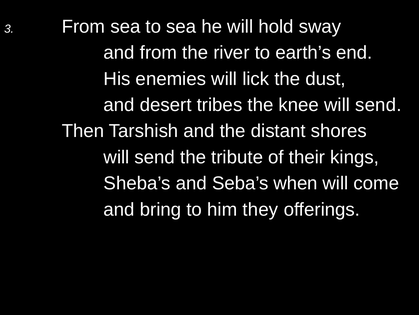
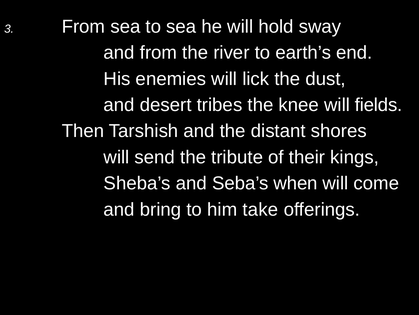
knee will send: send -> fields (379, 105)
they: they -> take (260, 209)
